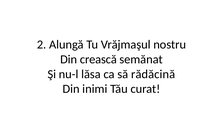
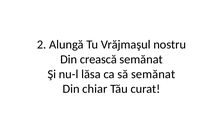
să rădăcină: rădăcină -> semănat (153, 74)
inimi: inimi -> chiar (95, 89)
